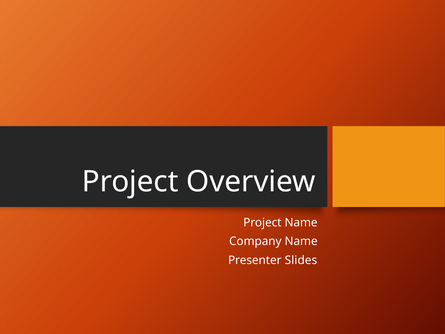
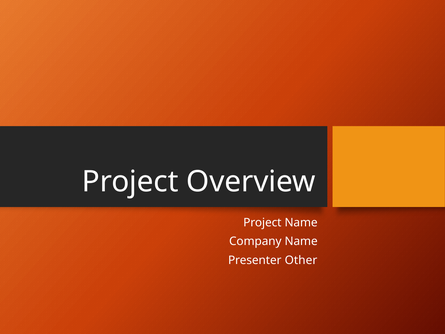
Slides: Slides -> Other (301, 260)
